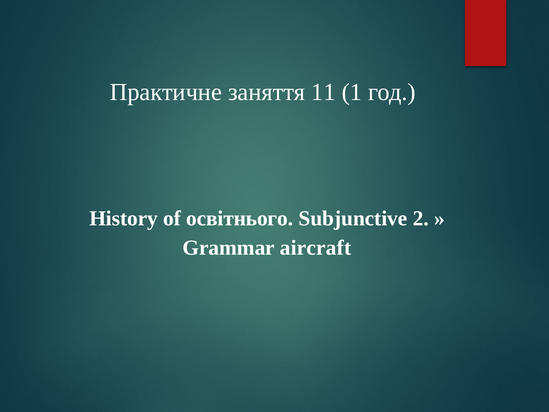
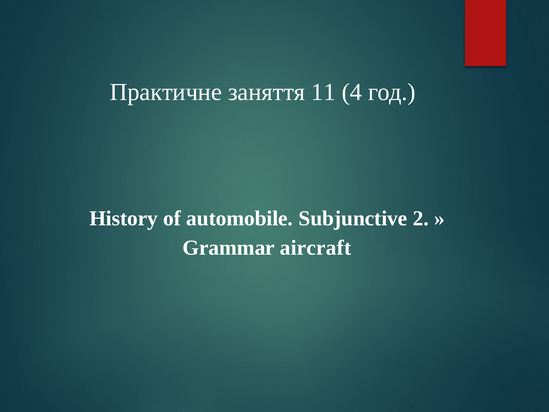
1: 1 -> 4 (352, 92)
освітнього: освітнього -> automobile (240, 218)
